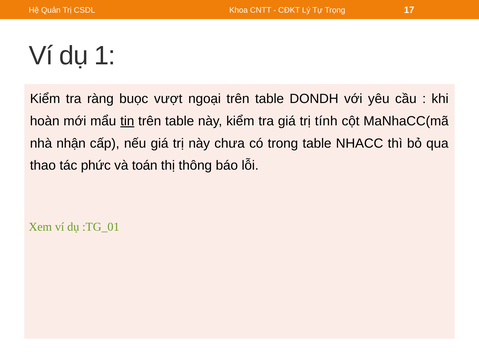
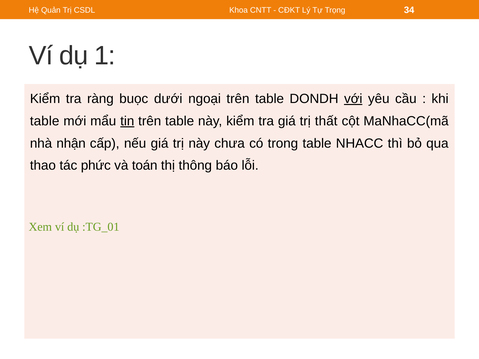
17: 17 -> 34 (409, 10)
vượt: vượt -> dưới (168, 99)
với underline: none -> present (353, 99)
hoàn: hoàn -> table (45, 121)
tính: tính -> thất (326, 121)
